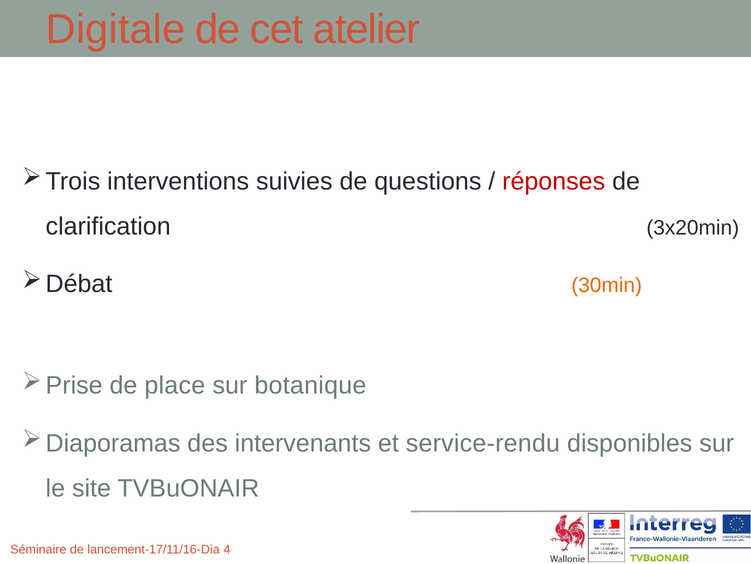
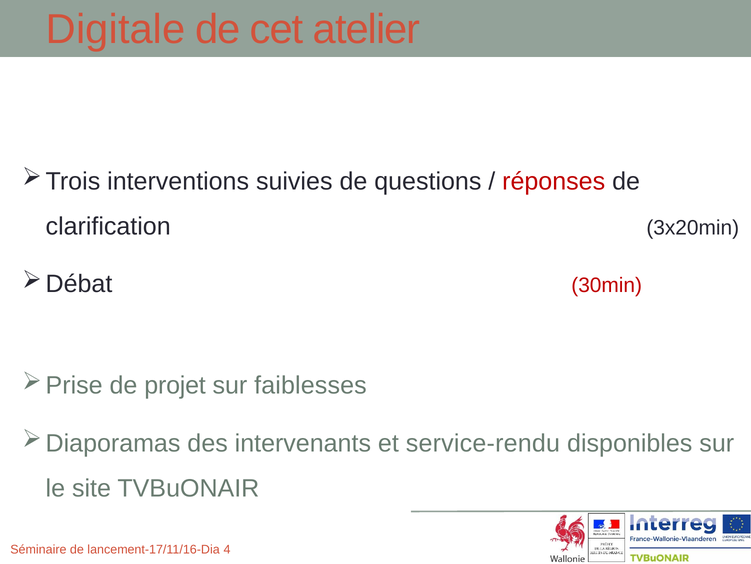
30min colour: orange -> red (607, 285)
place: place -> projet (175, 385)
botanique: botanique -> faiblesses (310, 385)
